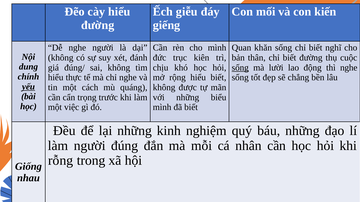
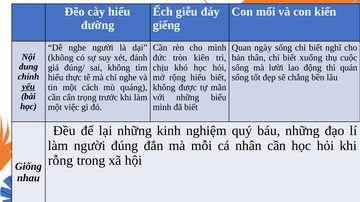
khăn: khăn -> ngày (263, 48)
trục: trục -> tròn (180, 58)
biết đường: đường -> xuống (311, 58)
sống underline: present -> none (240, 68)
thì nghe: nghe -> quán (349, 68)
